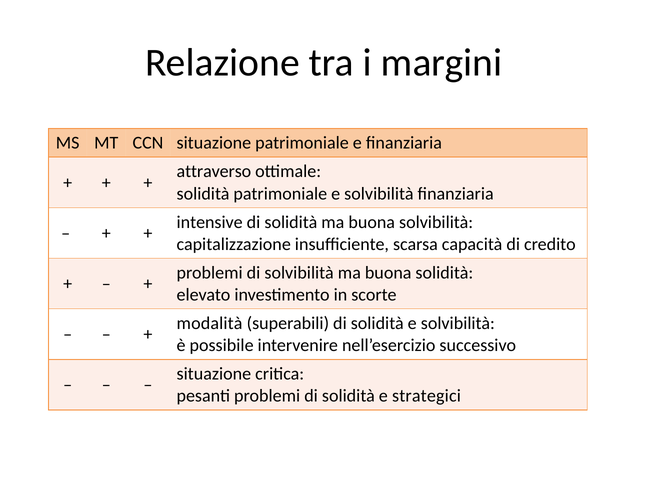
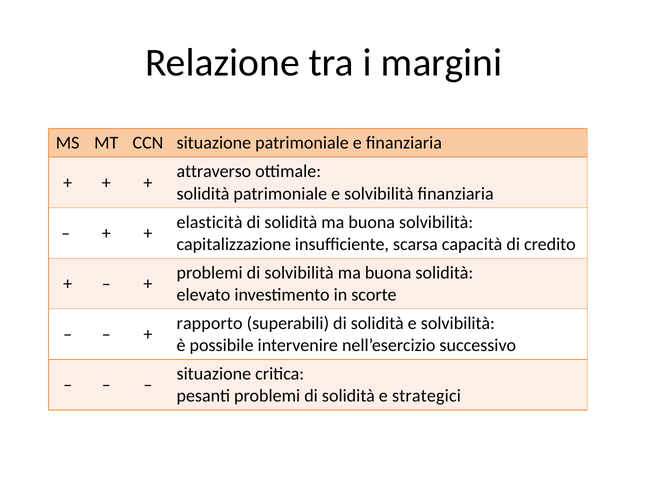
intensive: intensive -> elasticità (210, 222)
modalità: modalità -> rapporto (210, 323)
